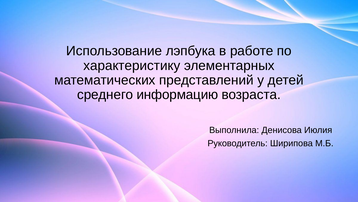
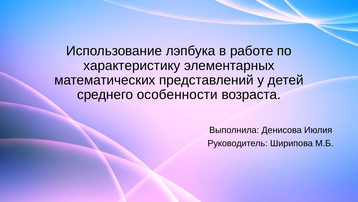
информацию: информацию -> особенности (177, 94)
